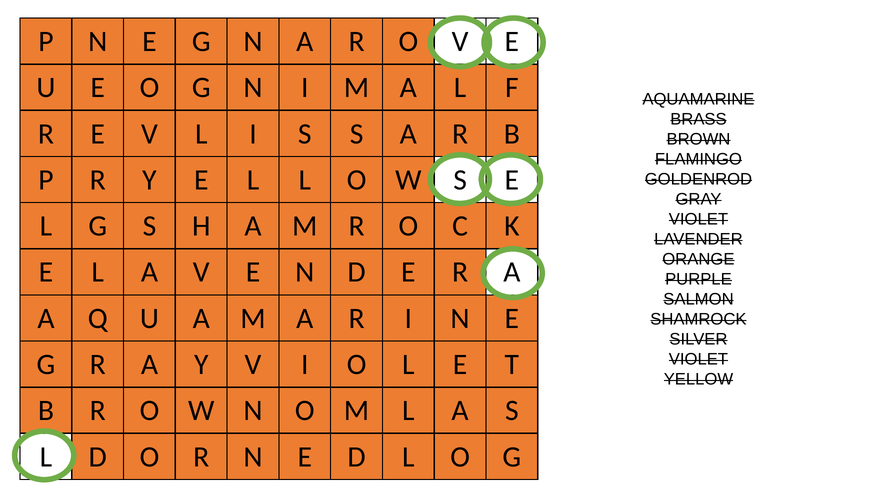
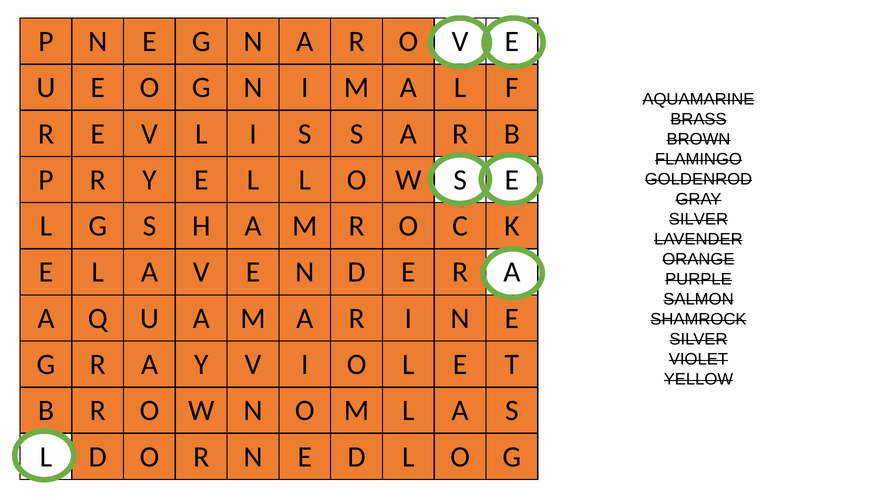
VIOLET: VIOLET -> SILVER (698, 219)
